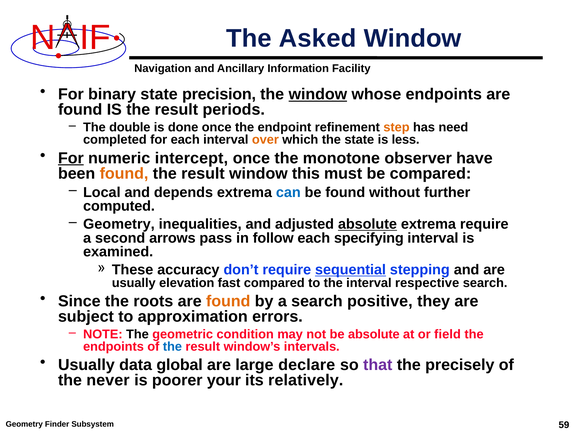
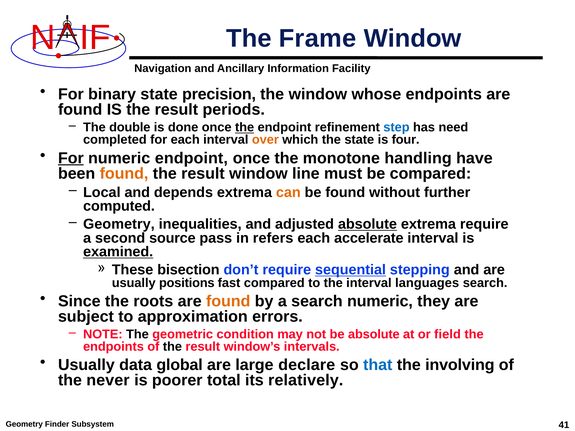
Asked: Asked -> Frame (318, 38)
window underline: present -> none (318, 94)
the underline: none -> present (245, 128)
step colour: orange -> blue (396, 128)
less: less -> four (406, 140)
numeric intercept: intercept -> endpoint (191, 158)
observer: observer -> handling (418, 158)
this: this -> line (306, 174)
can colour: blue -> orange (288, 193)
arrows: arrows -> source (172, 238)
follow: follow -> refers (273, 238)
specifying: specifying -> accelerate (369, 238)
examined underline: none -> present (118, 252)
accuracy: accuracy -> bisection (188, 270)
elevation: elevation -> positions (187, 283)
respective: respective -> languages (427, 283)
search positive: positive -> numeric (380, 302)
the colour: blue -> black (172, 347)
that colour: purple -> blue (378, 365)
precisely: precisely -> involving (460, 365)
your: your -> total (224, 381)
59: 59 -> 41 (564, 426)
